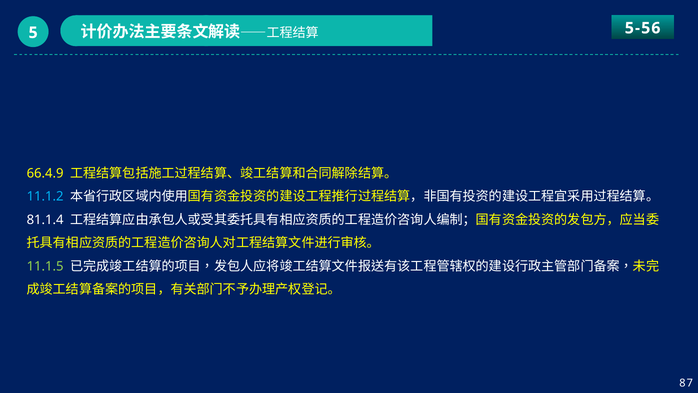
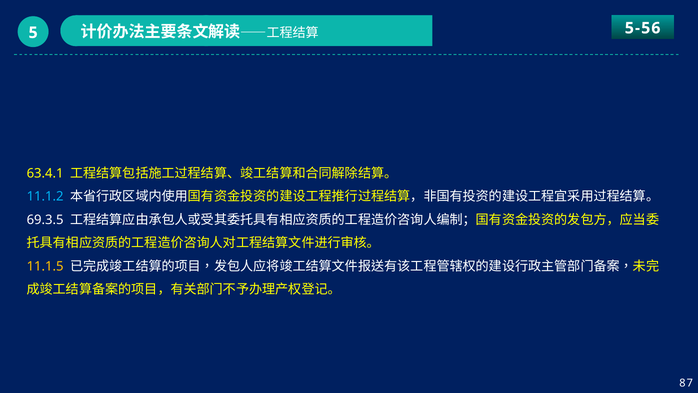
66.4.9: 66.4.9 -> 63.4.1 (45, 173)
81.1.4: 81.1.4 -> 69.3.5 (45, 220)
11.1.5 colour: light green -> yellow (45, 266)
